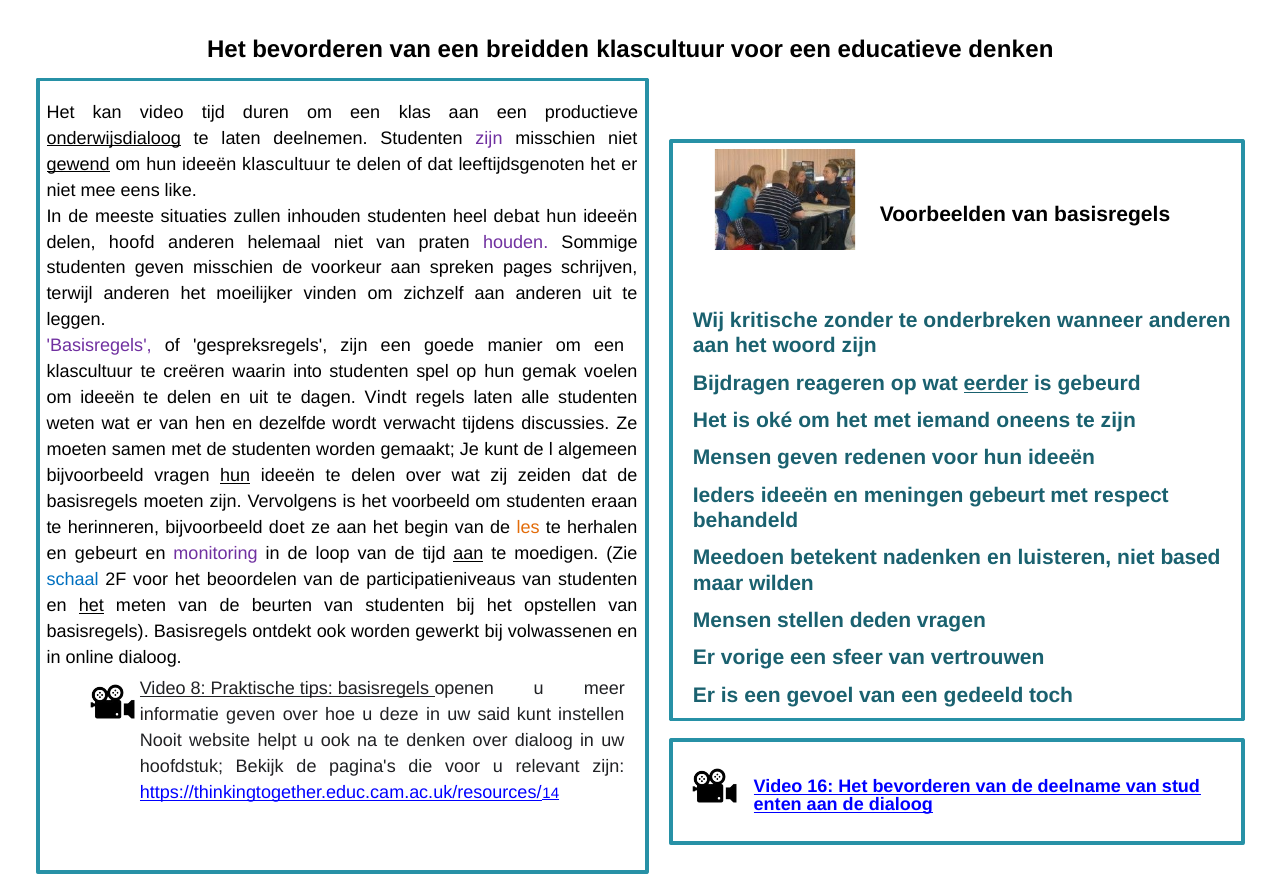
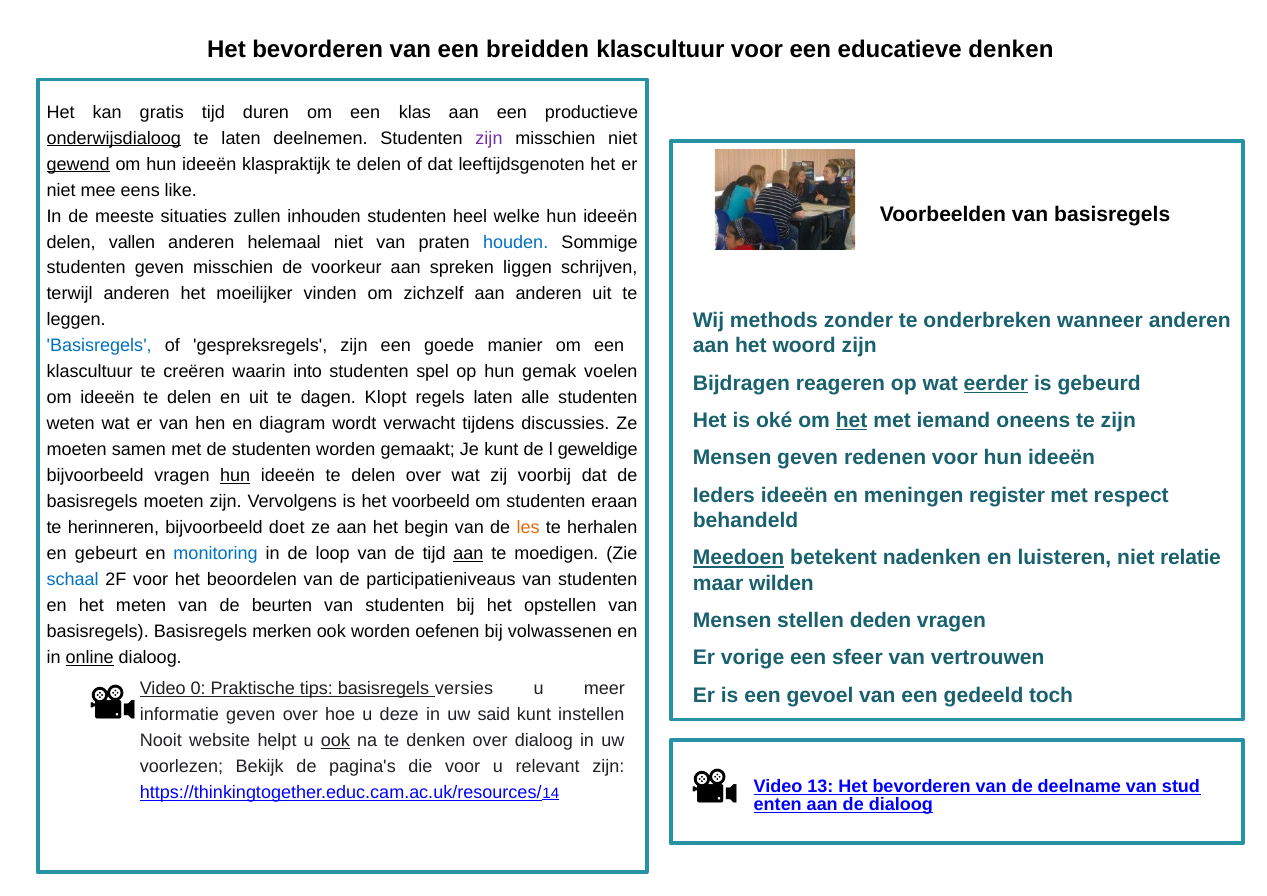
kan video: video -> gratis (162, 112)
ideeën klascultuur: klascultuur -> klaspraktijk (286, 164)
debat: debat -> welke (517, 216)
hoofd: hoofd -> vallen (132, 242)
houden colour: purple -> blue (516, 242)
pages: pages -> liggen (528, 268)
kritische: kritische -> methods (774, 321)
Basisregels colour: purple -> blue (99, 346)
Vindt: Vindt -> Klopt (386, 398)
het underline: none -> present (852, 421)
dezelfde: dezelfde -> diagram (292, 424)
algemeen: algemeen -> geweldige (598, 450)
zeiden: zeiden -> voorbij (544, 476)
meningen gebeurt: gebeurt -> register (1007, 495)
monitoring colour: purple -> blue (216, 554)
Meedoen underline: none -> present (739, 558)
based: based -> relatie (1191, 558)
het underline: present -> none (91, 606)
ontdekt: ontdekt -> merken (282, 632)
gewerkt: gewerkt -> oefenen (447, 632)
online underline: none -> present (90, 658)
8: 8 -> 0 (198, 688)
openen: openen -> versies (464, 688)
ook underline: none -> present (335, 740)
hoofdstuk: hoofdstuk -> voorlezen (181, 766)
16: 16 -> 13 (820, 787)
